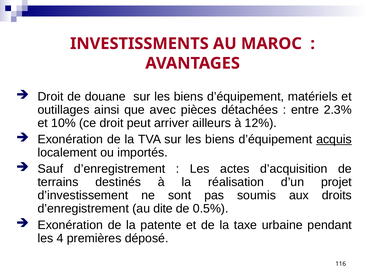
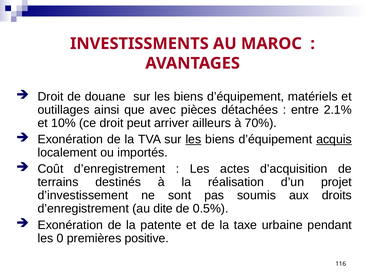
2.3%: 2.3% -> 2.1% (338, 110)
12%: 12% -> 70% (261, 123)
les underline: none -> present (193, 139)
Sauf: Sauf -> Coût (51, 169)
4: 4 -> 0 (60, 238)
déposé: déposé -> positive (147, 238)
